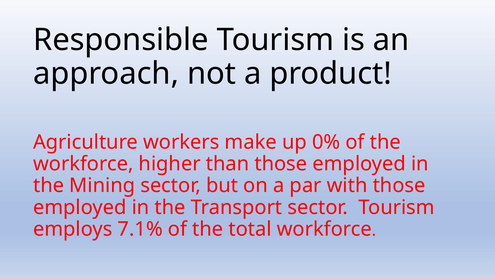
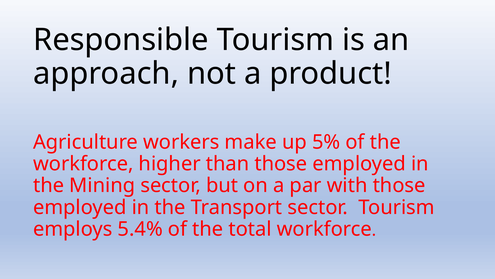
0%: 0% -> 5% (326, 142)
7.1%: 7.1% -> 5.4% (140, 229)
